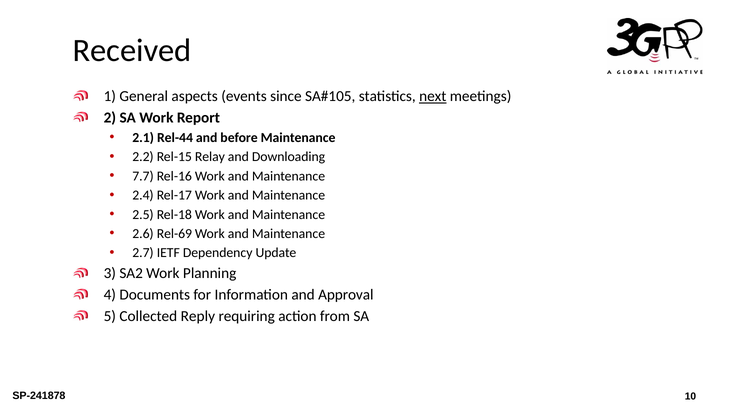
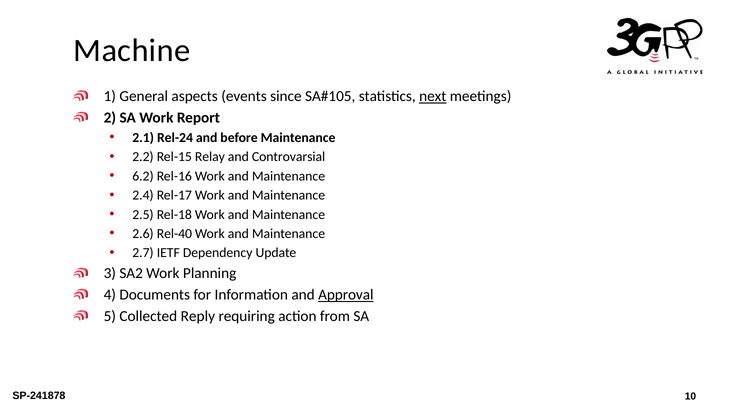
Received: Received -> Machine (132, 50)
Rel-44: Rel-44 -> Rel-24 (175, 138)
Downloading: Downloading -> Controvarsial (289, 157)
7.7: 7.7 -> 6.2 (143, 176)
Rel-69: Rel-69 -> Rel-40 (174, 234)
Approval underline: none -> present (346, 295)
